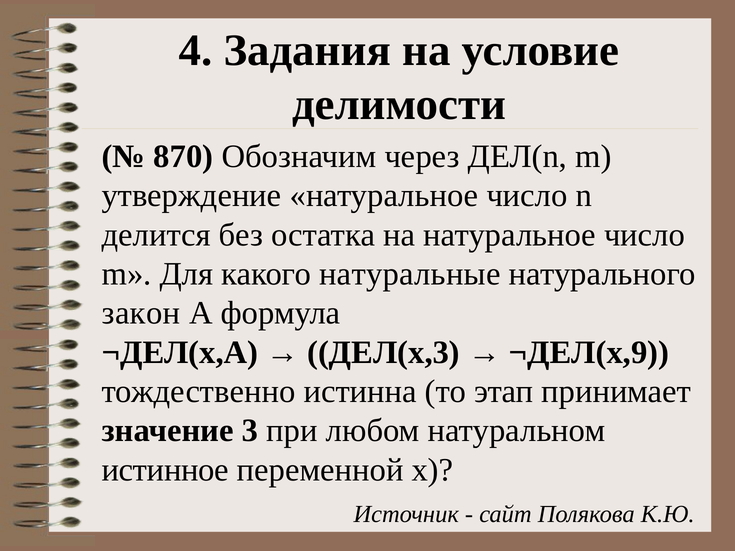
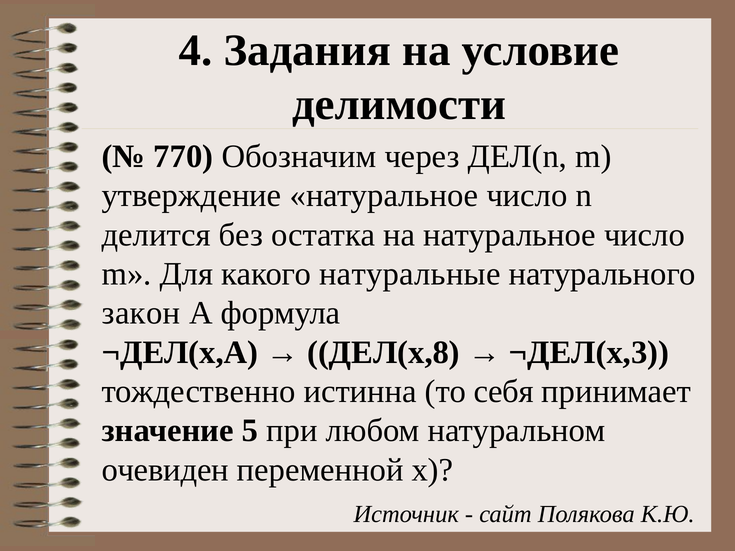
870: 870 -> 770 (183, 156)
ДЕЛ(x,3: ДЕЛ(x,3 -> ДЕЛ(x,8 (384, 352)
¬ДЕЛ(x,9: ¬ДЕЛ(x,9 -> ¬ДЕЛ(x,3 (589, 352)
этап: этап -> себя (504, 392)
3: 3 -> 5 (250, 431)
истинное: истинное -> очевиден (165, 470)
